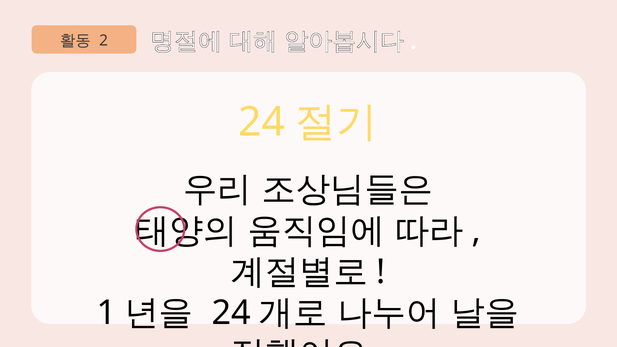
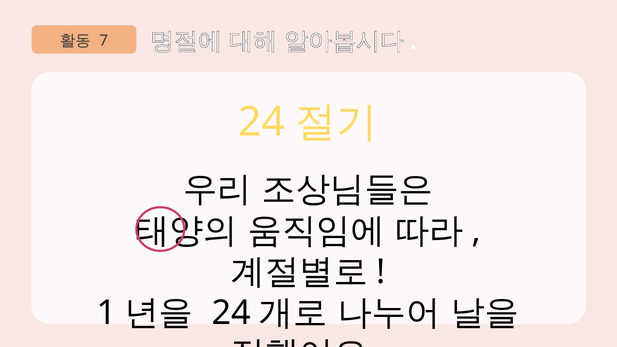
2: 2 -> 7 (104, 40)
